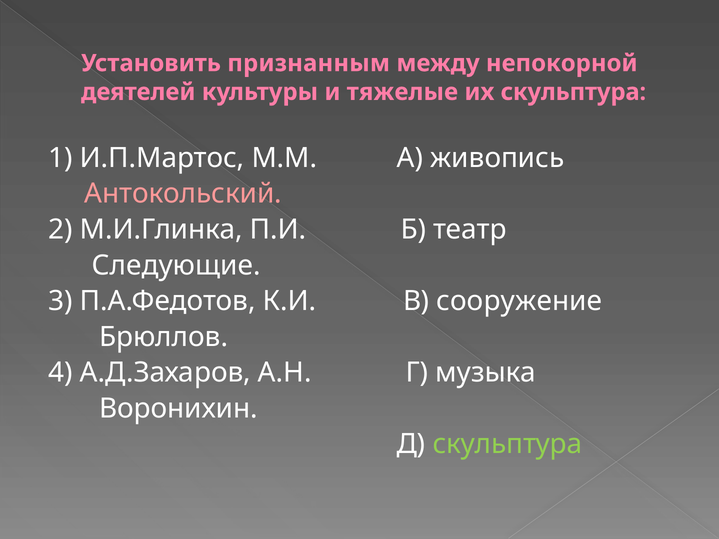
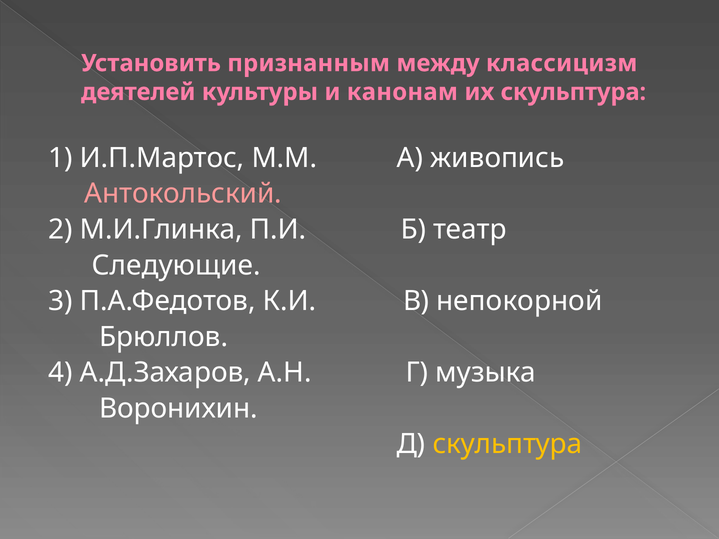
непокорной: непокорной -> классицизм (562, 63)
тяжелые: тяжелые -> канонам (402, 92)
сооружение: сооружение -> непокорной (519, 301)
скульптура colour: light green -> yellow (507, 444)
